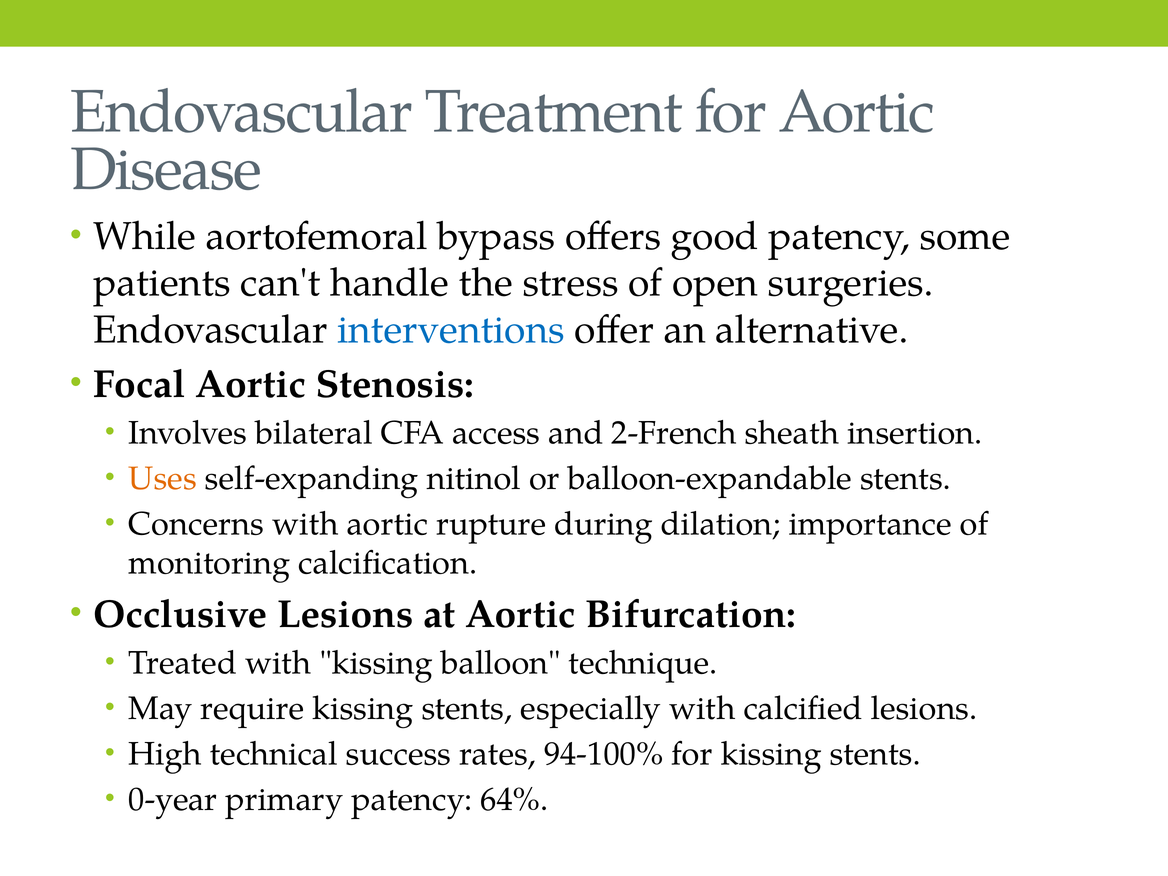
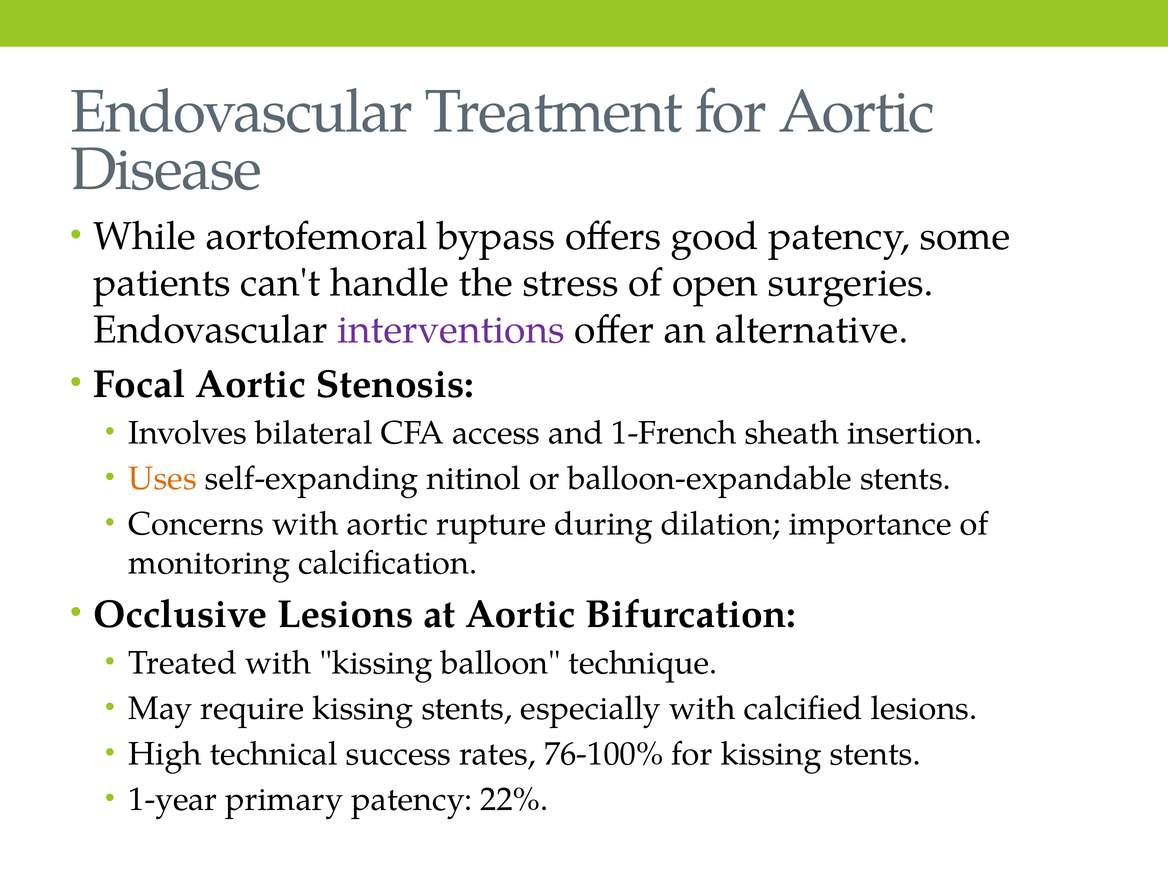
interventions colour: blue -> purple (451, 330)
2-French: 2-French -> 1-French (674, 433)
94-100%: 94-100% -> 76-100% (604, 754)
0-year: 0-year -> 1-year (173, 800)
64%: 64% -> 22% (514, 800)
